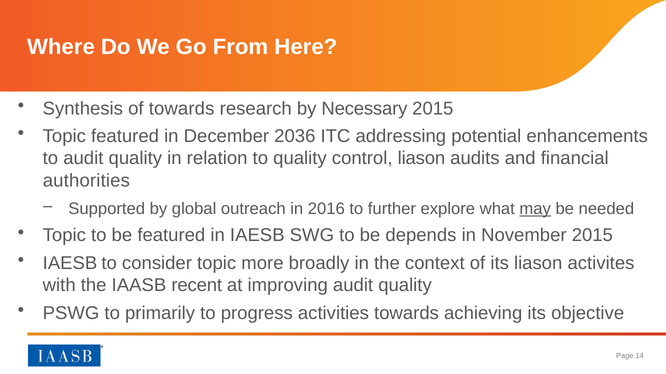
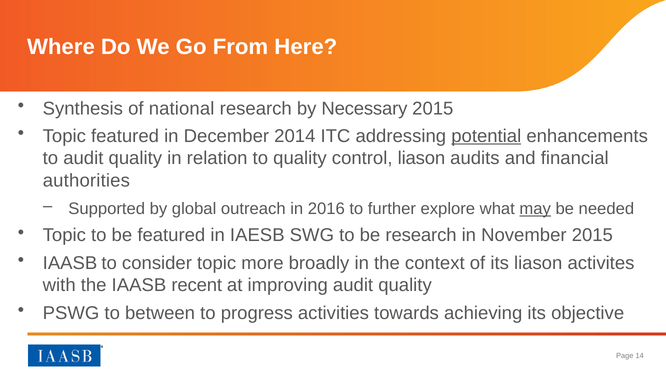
of towards: towards -> national (182, 109)
2036: 2036 -> 2014 (295, 136)
potential underline: none -> present (486, 136)
be depends: depends -> research (421, 236)
IAESB: IAESB -> IAASB (70, 264)
primarily: primarily -> between (160, 314)
